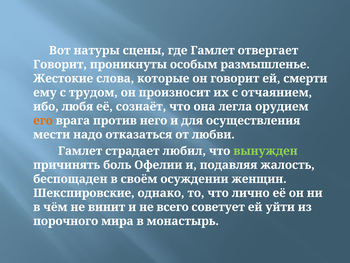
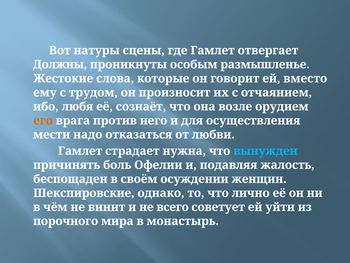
Говорит: Говорит -> Должны (60, 64)
смерти: смерти -> вместо (305, 78)
легла: легла -> возле (235, 106)
любил: любил -> нужна (184, 151)
вынужден colour: light green -> light blue (265, 151)
